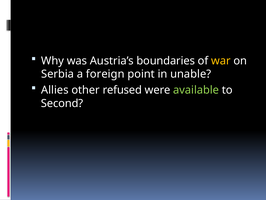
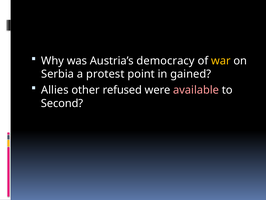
boundaries: boundaries -> democracy (166, 61)
foreign: foreign -> protest (105, 74)
unable: unable -> gained (191, 74)
available colour: light green -> pink (196, 90)
